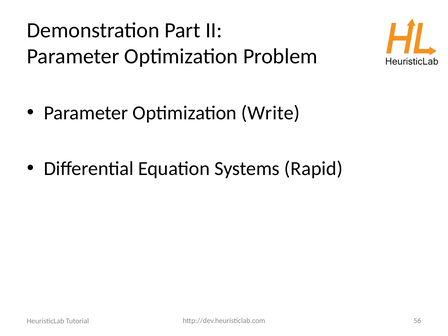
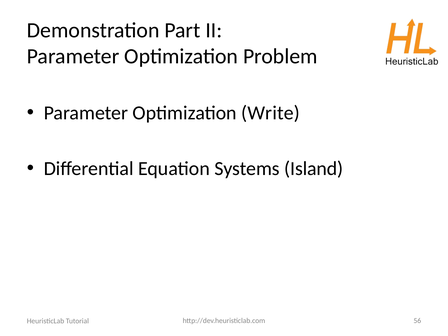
Rapid: Rapid -> Island (314, 169)
